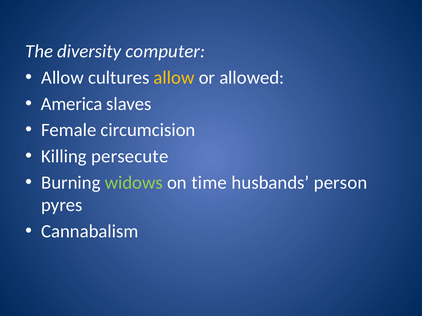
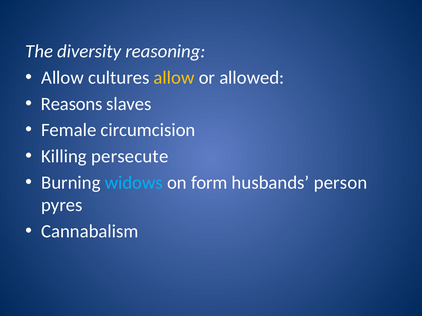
computer: computer -> reasoning (166, 51)
America: America -> Reasons (72, 104)
widows colour: light green -> light blue (134, 183)
time: time -> form (209, 183)
